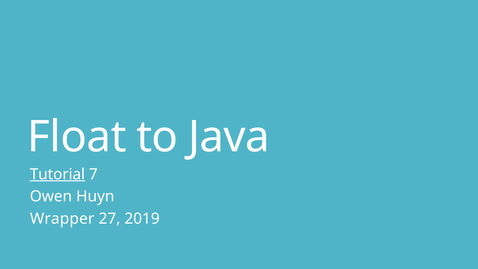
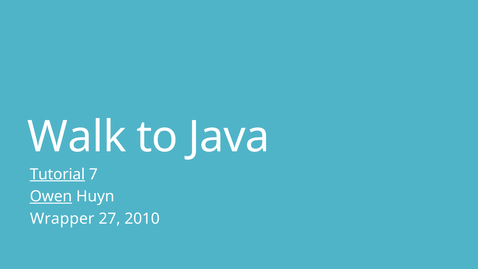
Float: Float -> Walk (77, 137)
Owen underline: none -> present (51, 196)
2019: 2019 -> 2010 (142, 219)
